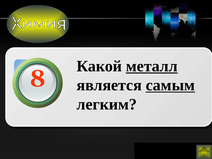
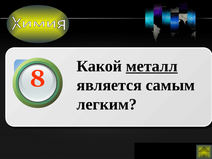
самым underline: present -> none (170, 85)
